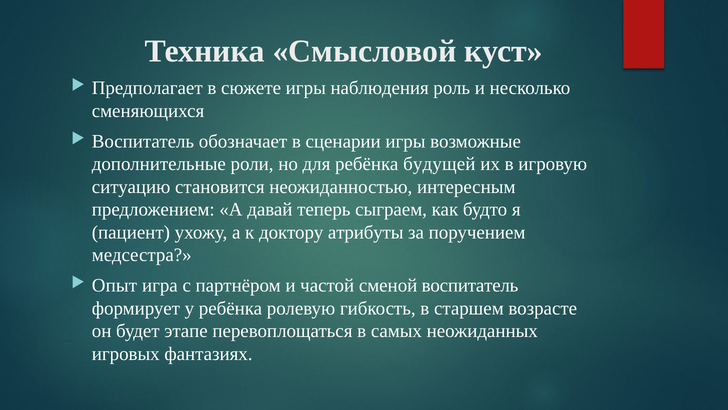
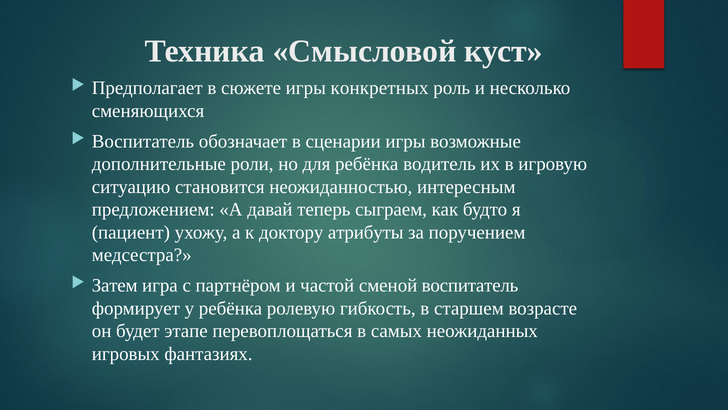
наблюдения: наблюдения -> конкретных (380, 88)
будущей: будущей -> водитель (439, 164)
Опыт: Опыт -> Затем (115, 285)
